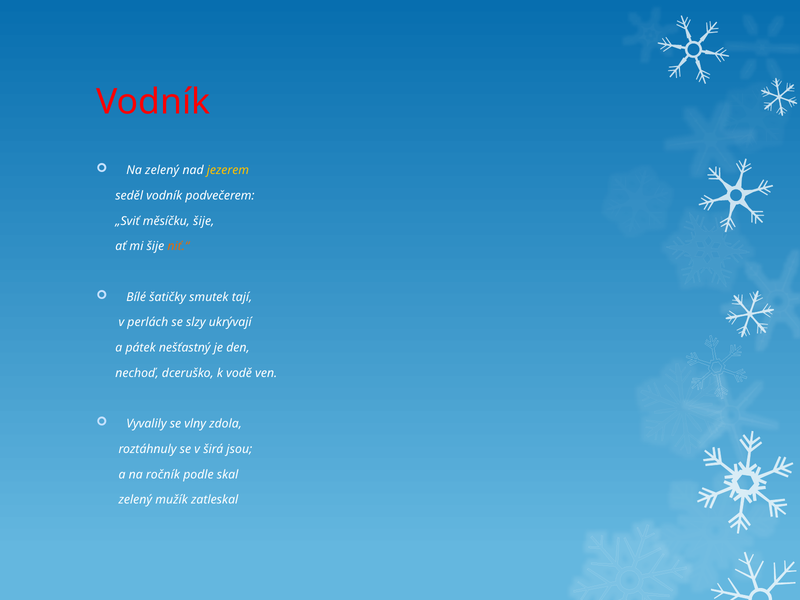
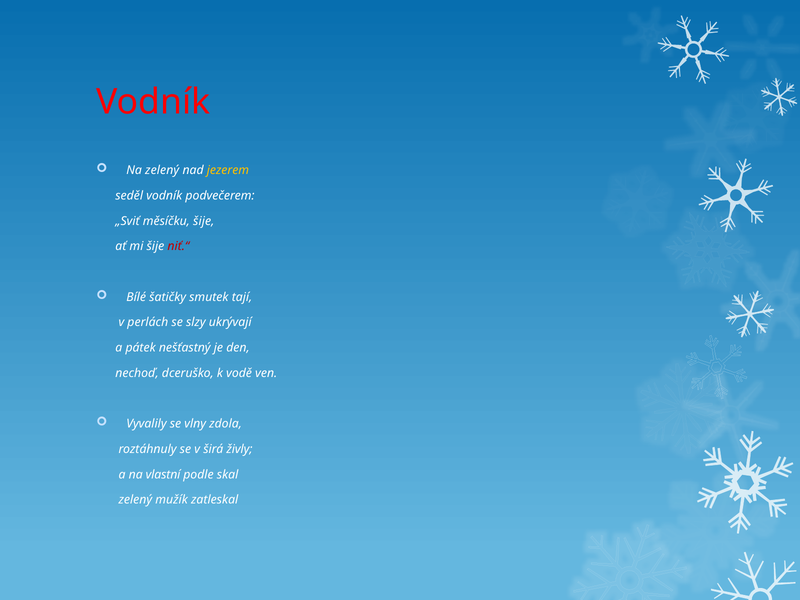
niť.“ colour: orange -> red (178, 246)
jsou: jsou -> živly (239, 449)
ročník: ročník -> vlastní (163, 475)
